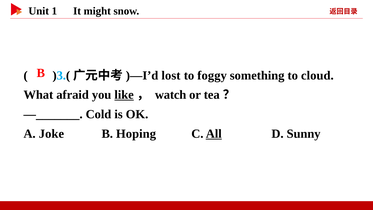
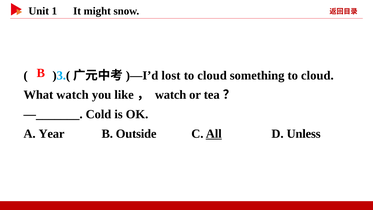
foggy: foggy -> cloud (212, 75)
What afraid: afraid -> watch (72, 95)
like underline: present -> none (124, 95)
Joke: Joke -> Year (52, 134)
Hoping: Hoping -> Outside (136, 134)
Sunny: Sunny -> Unless (304, 134)
